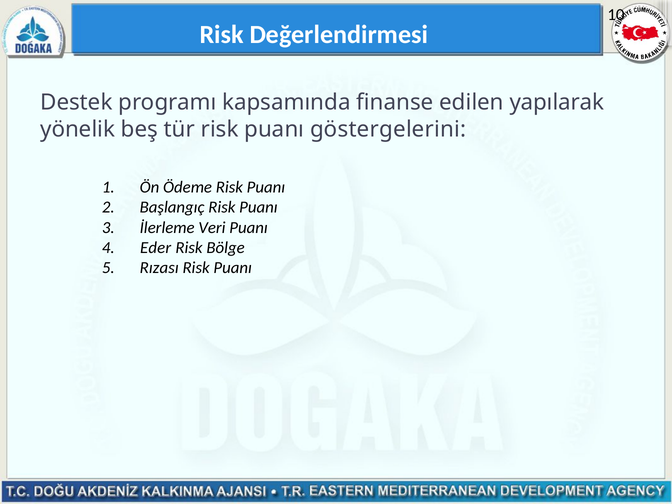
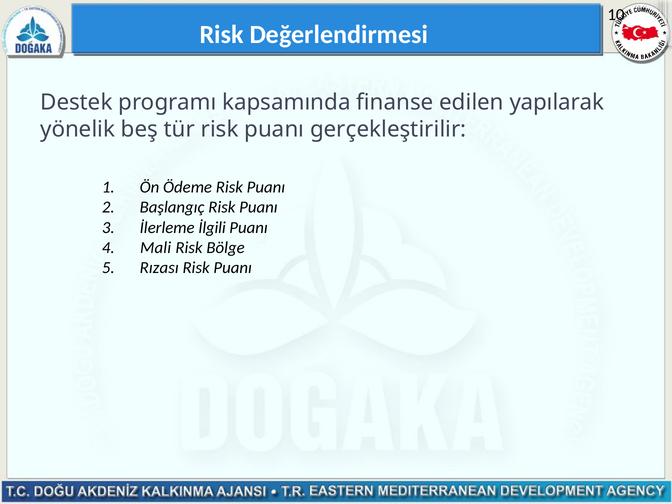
göstergelerini: göstergelerini -> gerçekleştirilir (388, 129)
Veri: Veri -> İlgili (212, 228)
Eder: Eder -> Mali (156, 248)
